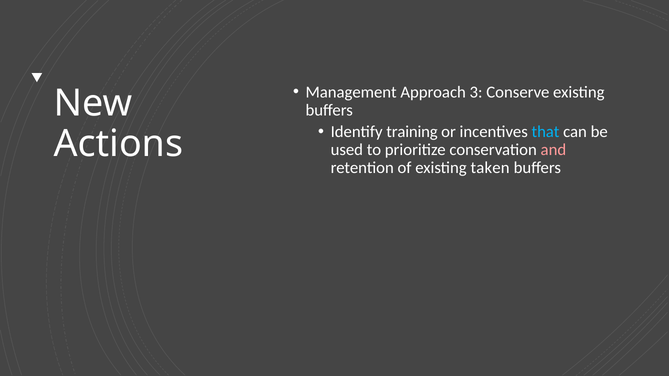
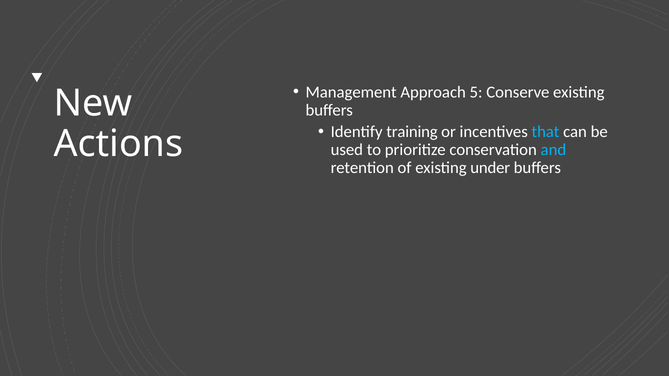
3: 3 -> 5 (476, 92)
and colour: pink -> light blue (553, 150)
taken: taken -> under (490, 168)
